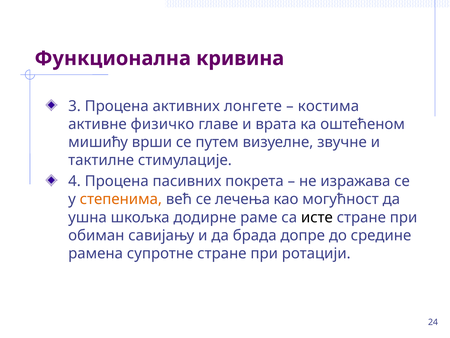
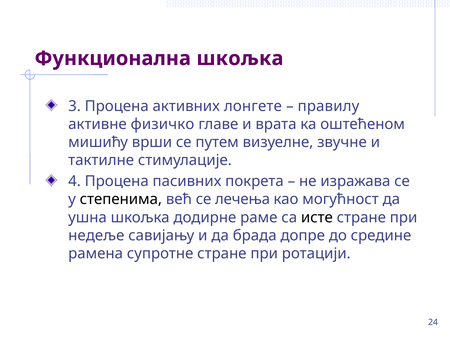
Функционална кривина: кривина -> шкољка (240, 58)
костима: костима -> правилу (328, 106)
степенима colour: orange -> black (121, 199)
обиман: обиман -> недеље (96, 235)
